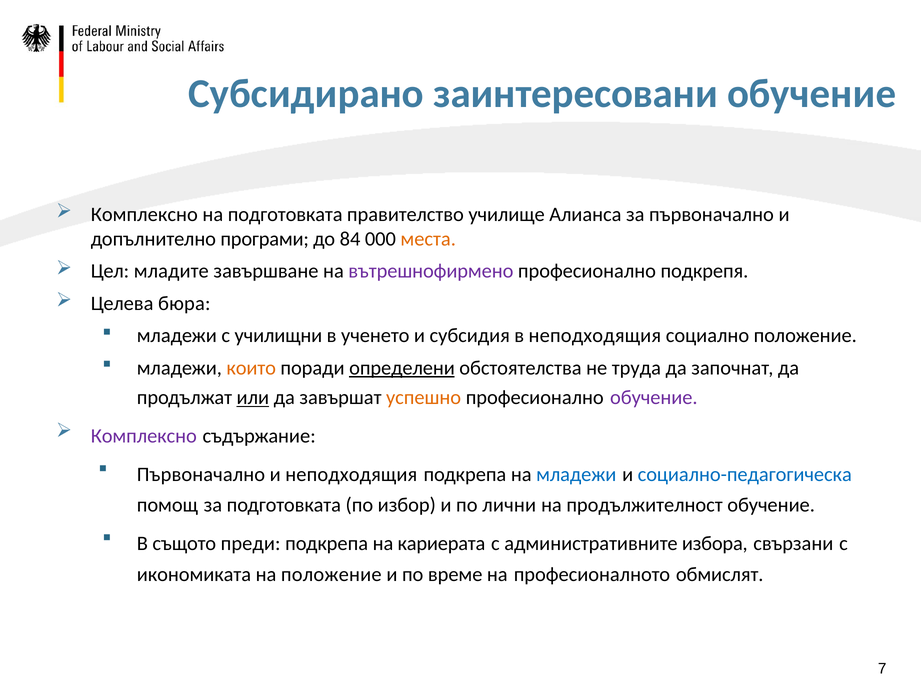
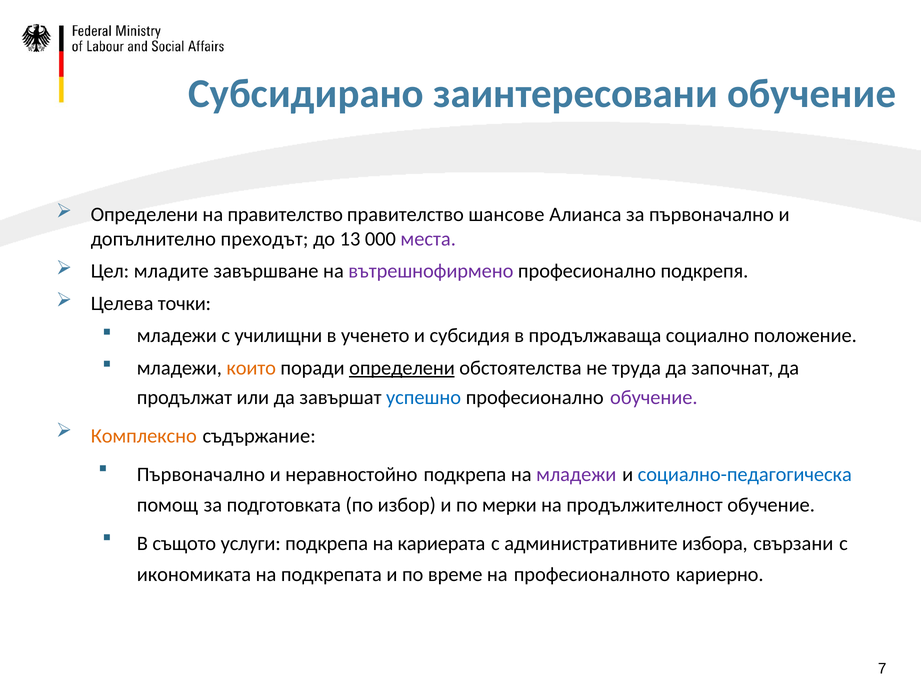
Комплексно: Комплексно -> Определени (144, 214)
на подготовката: подготовката -> правителство (285, 214)
училище: училище -> шансове (506, 214)
програми: програми -> преходът (264, 239)
84: 84 -> 13 (350, 239)
места colour: orange -> purple (428, 239)
бюра: бюра -> точки (184, 303)
в неподходящия: неподходящия -> продължаваща (595, 336)
или underline: present -> none (253, 398)
успешно colour: orange -> blue (424, 398)
Комплексно colour: purple -> orange (144, 436)
и неподходящия: неподходящия -> неравностойно (351, 474)
младежи colour: blue -> purple (576, 474)
лични: лични -> мерки (509, 505)
преди: преди -> услуги (251, 543)
на положение: положение -> подкрепата (331, 574)
обмислят: обмислят -> кариерно (720, 574)
